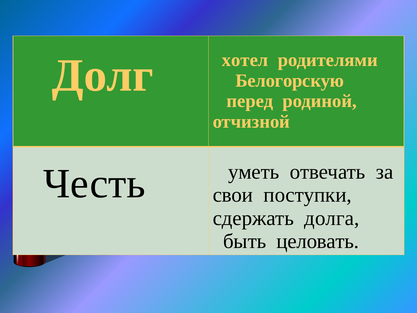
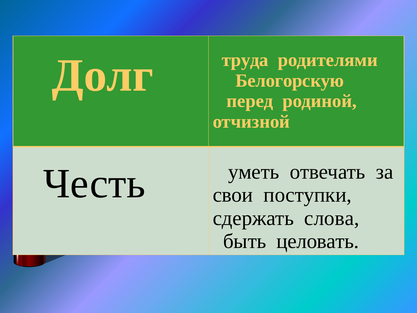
хотел: хотел -> труда (245, 60)
долга: долга -> слова (332, 218)
